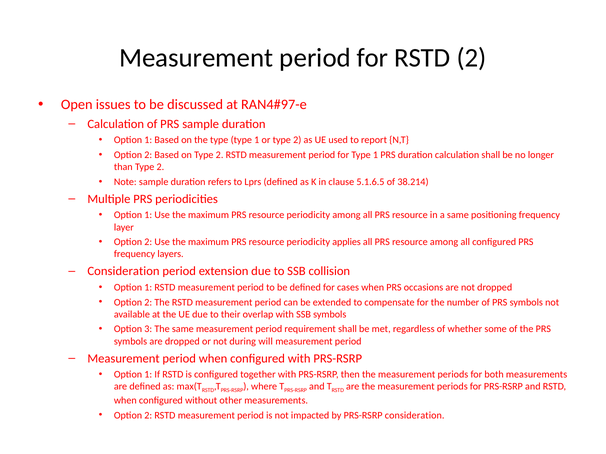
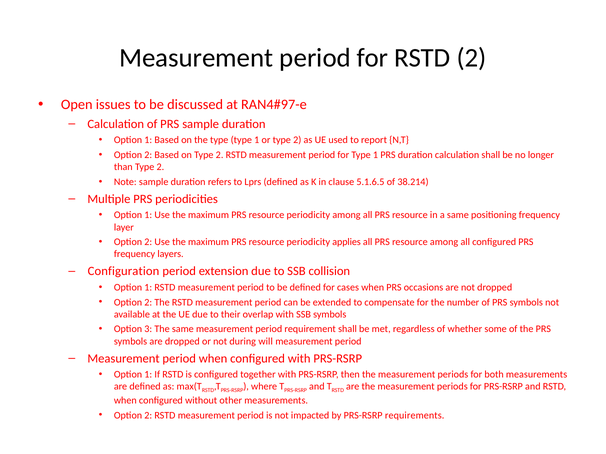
Consideration: Consideration -> Configuration (123, 272)
PRS-RSRP consideration: consideration -> requirements (415, 416)
